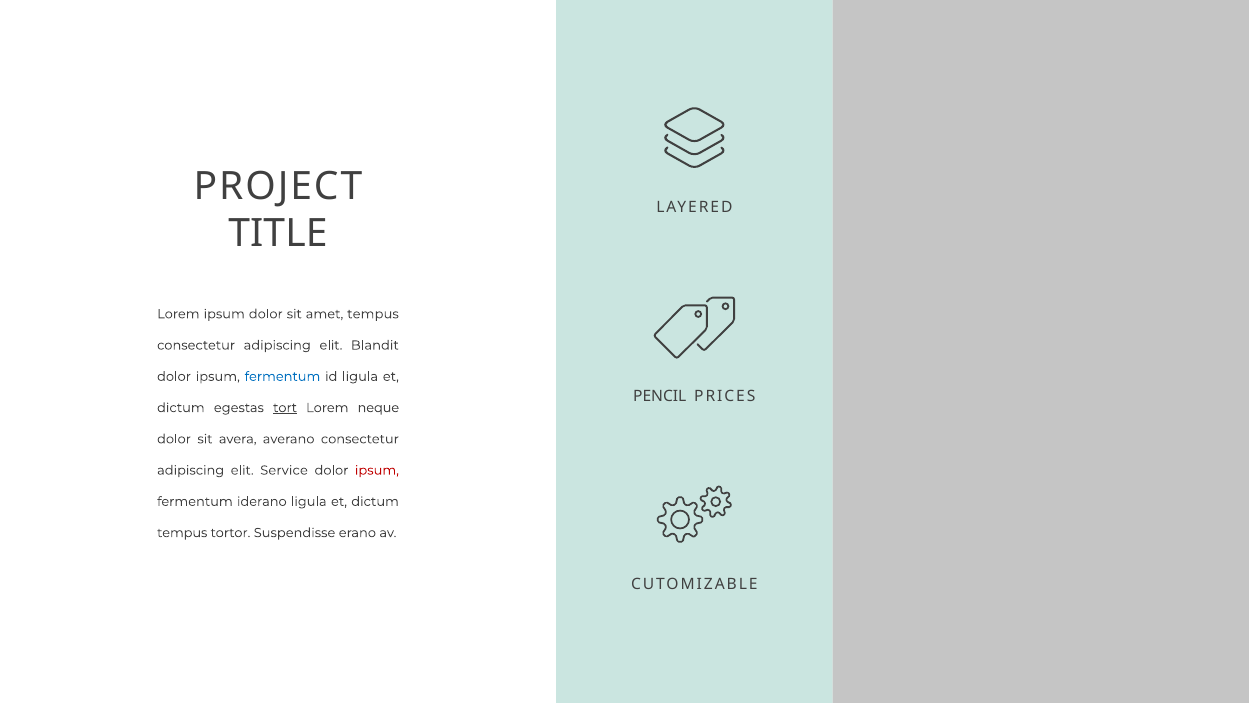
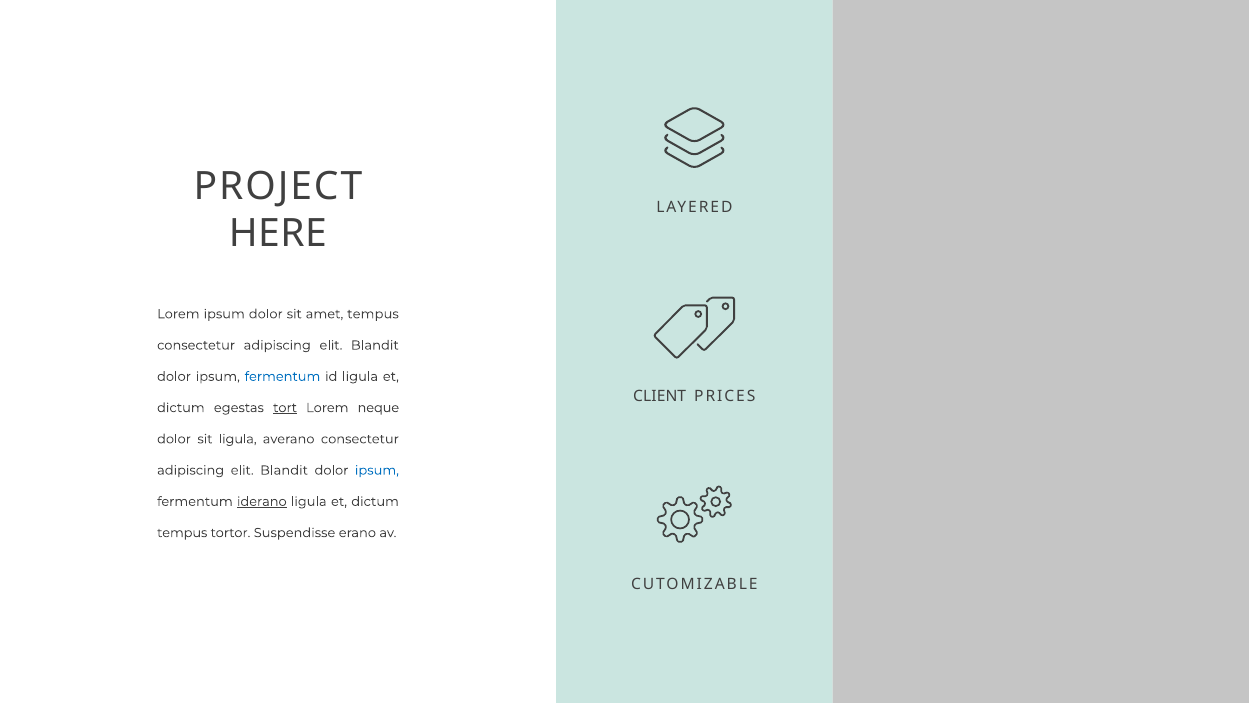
TITLE: TITLE -> HERE (278, 234)
PENCIL: PENCIL -> CLIENT (660, 396)
sit avera: avera -> ligula (238, 439)
Service: Service -> Blandit (284, 470)
ipsum colour: red -> blue (377, 470)
iderano underline: none -> present (262, 501)
